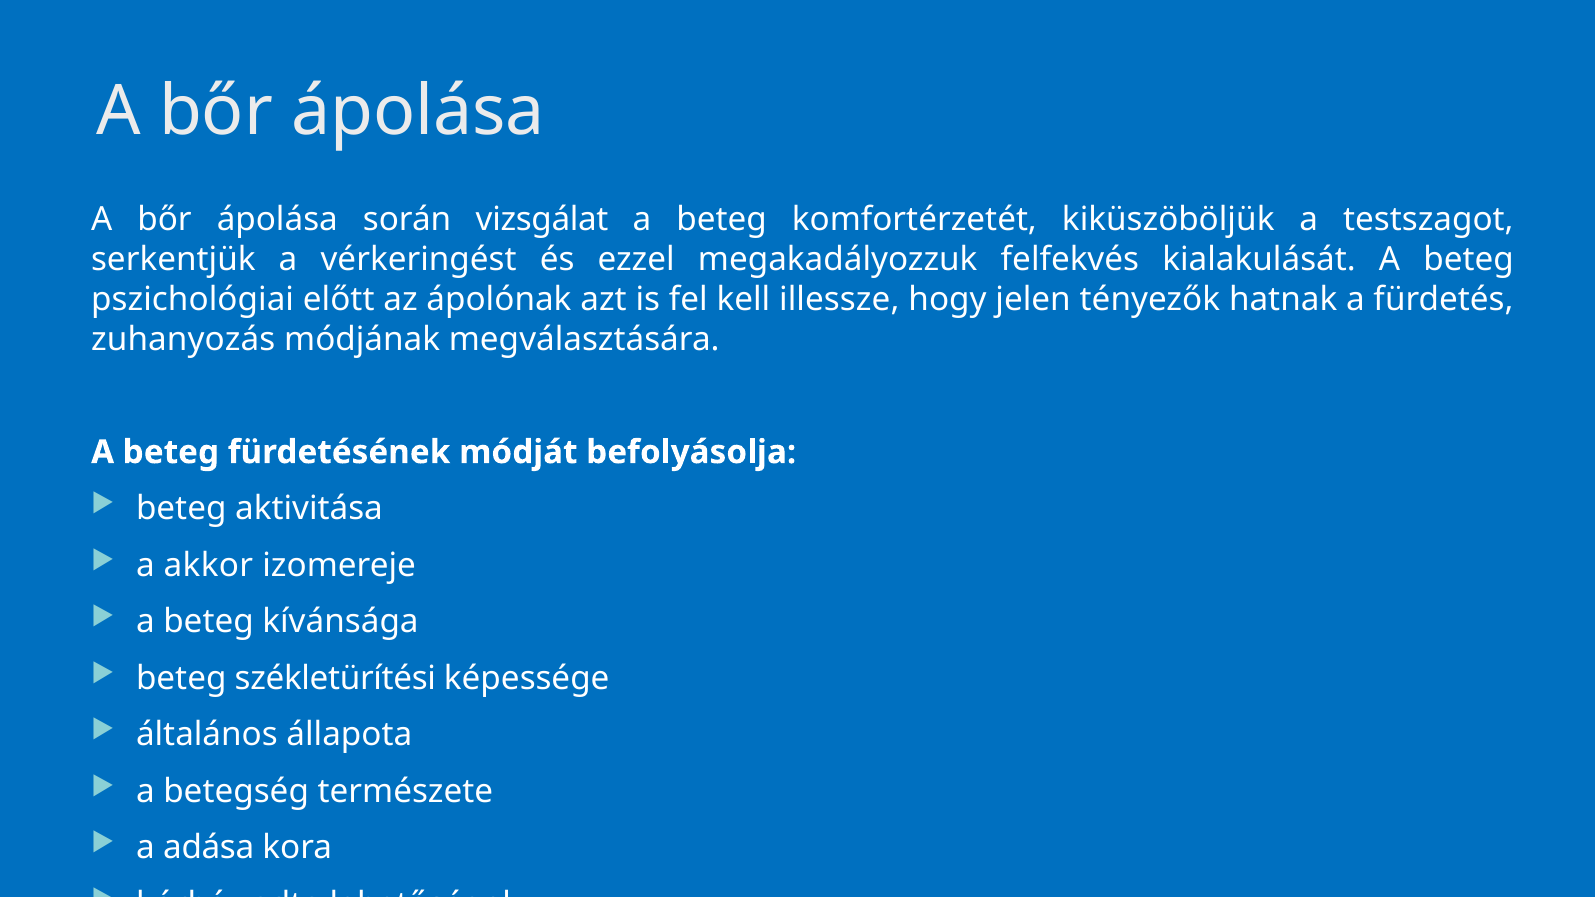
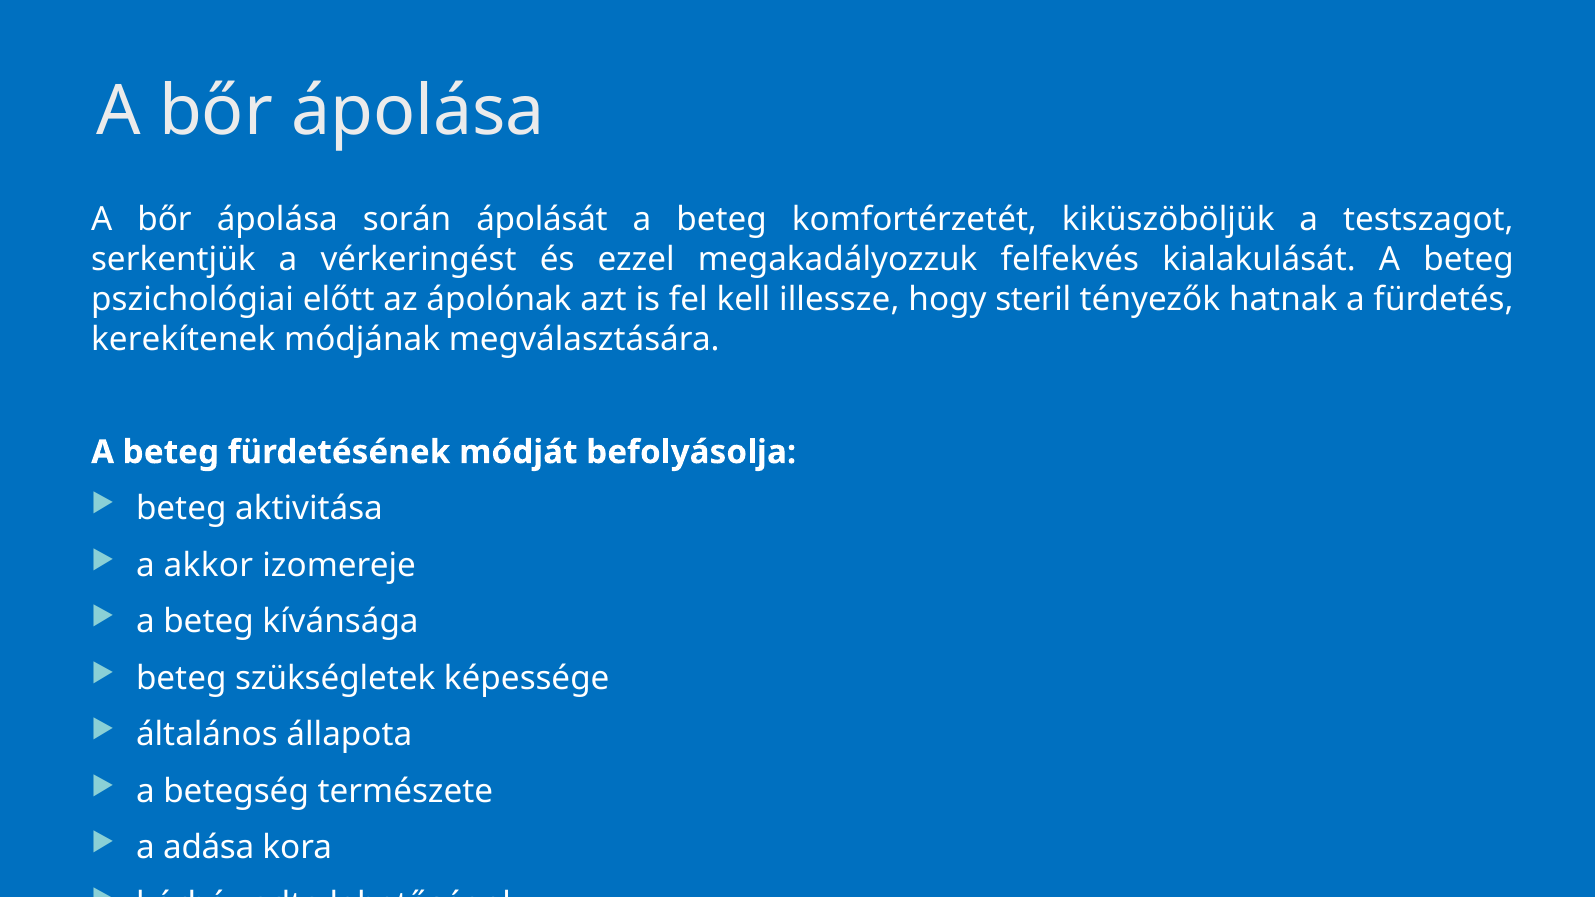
vizsgálat: vizsgálat -> ápolását (542, 220)
jelen: jelen -> steril (1033, 299)
zuhanyozás: zuhanyozás -> kerekítenek (183, 339)
székletürítési: székletürítési -> szükségletek (335, 678)
